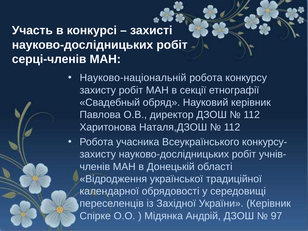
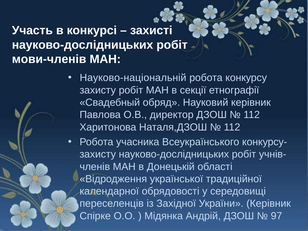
серці-членів: серці-членів -> мови-членів (49, 59)
